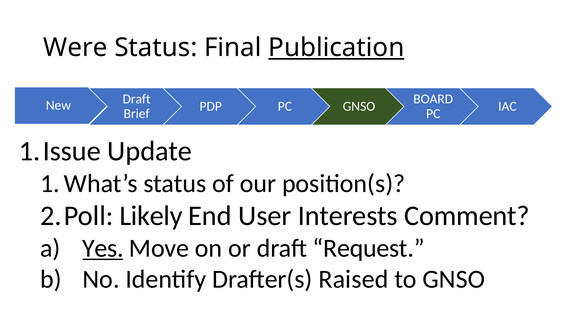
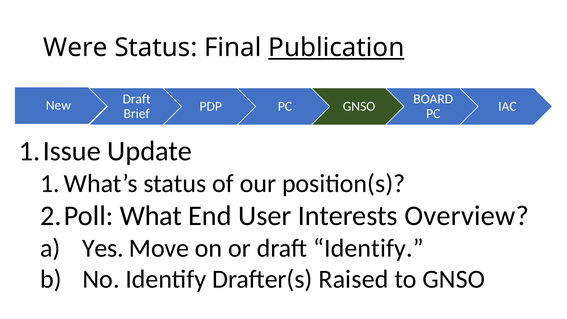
Likely: Likely -> What (151, 216)
Comment: Comment -> Overview (467, 216)
Yes underline: present -> none (103, 248)
draft Request: Request -> Identify (368, 248)
